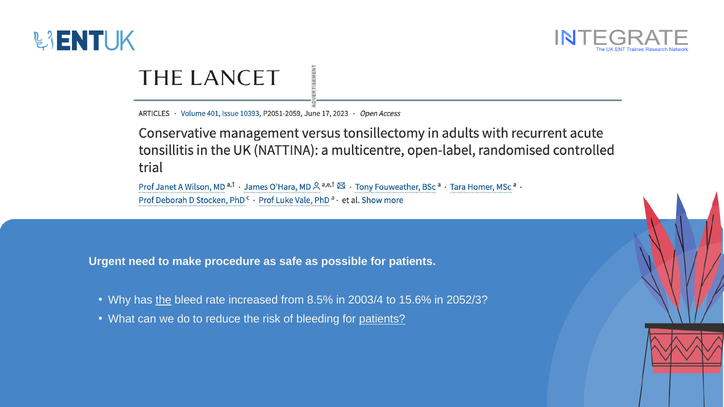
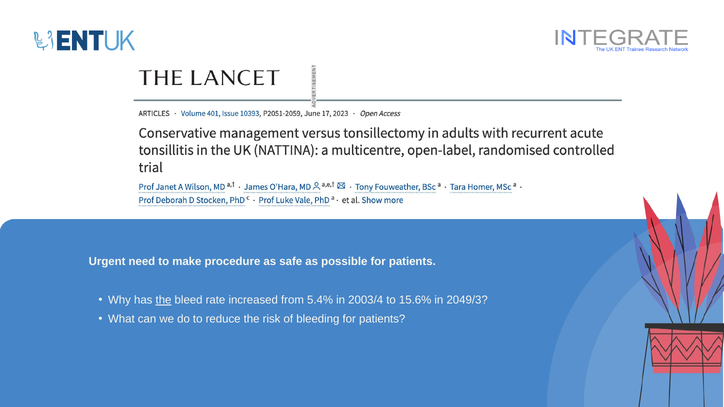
8.5%: 8.5% -> 5.4% (320, 300)
2052/3: 2052/3 -> 2049/3 (467, 300)
patients underline: present -> none (382, 319)
